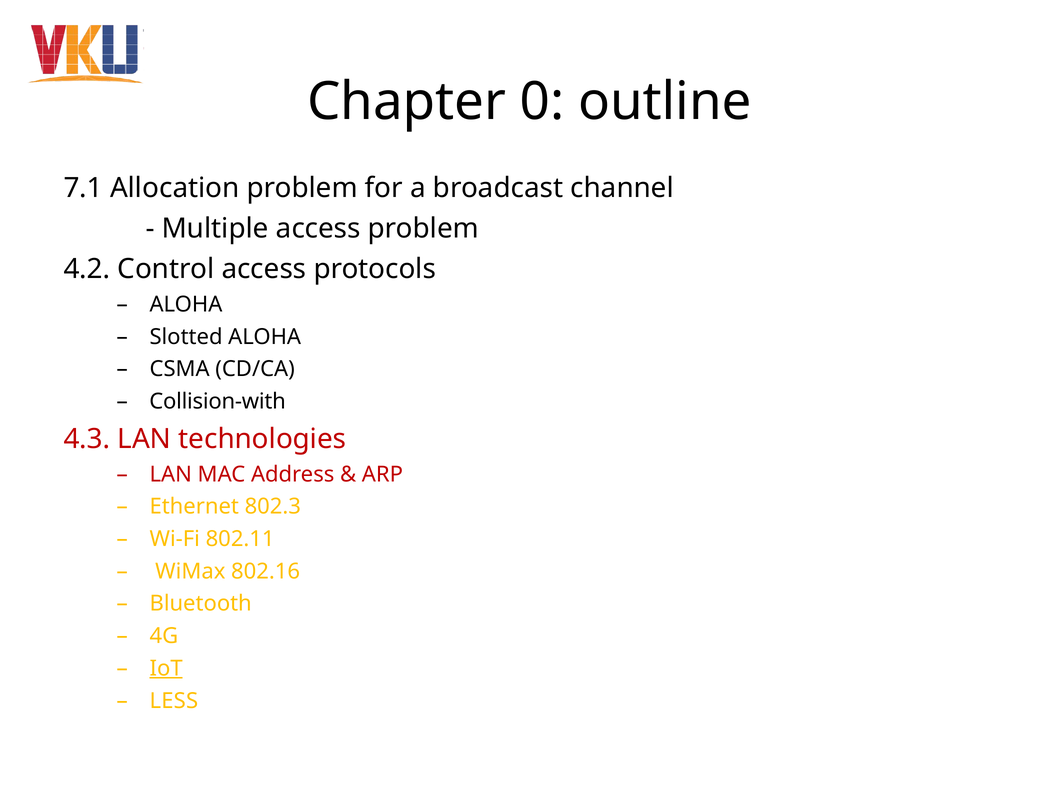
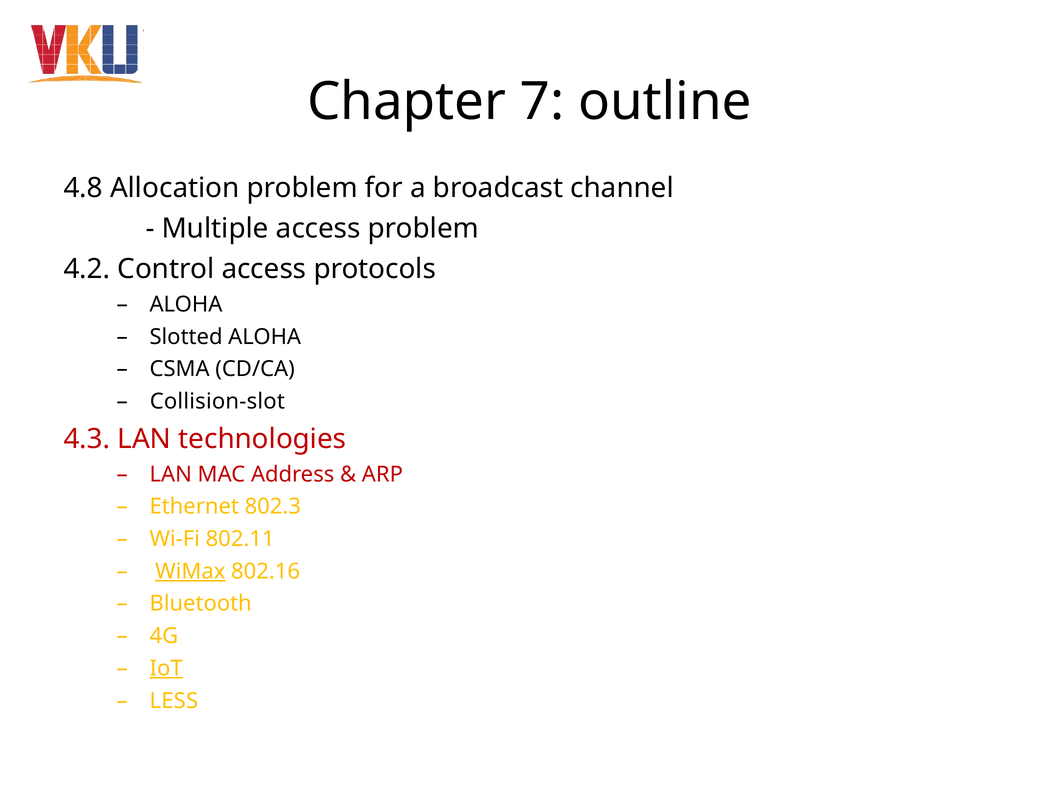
0: 0 -> 7 (542, 102)
7.1: 7.1 -> 4.8 (83, 188)
Collision-with: Collision-with -> Collision-slot (217, 402)
WiMax underline: none -> present (190, 572)
